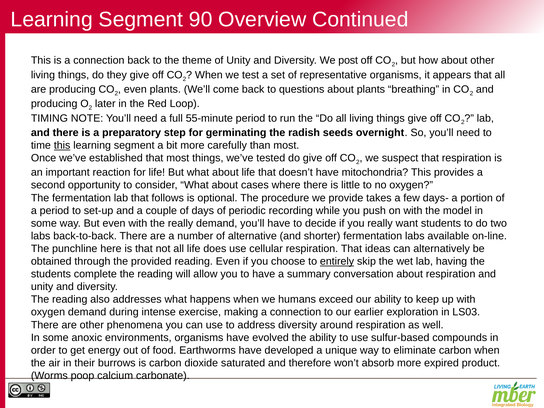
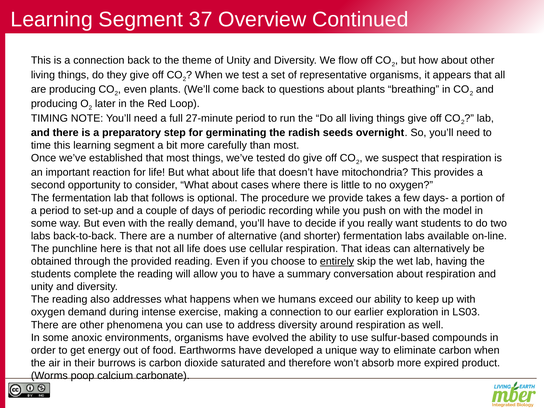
90: 90 -> 37 (201, 20)
post: post -> flow (348, 60)
55-minute: 55-minute -> 27-minute (209, 118)
this underline: present -> none (62, 145)
